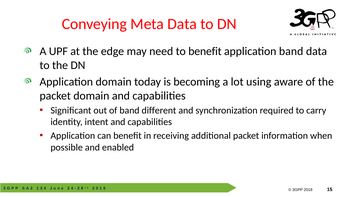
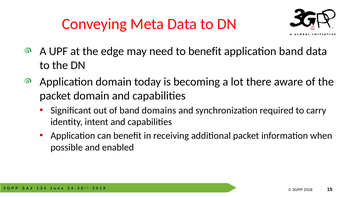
using: using -> there (259, 82)
different: different -> domains (159, 110)
